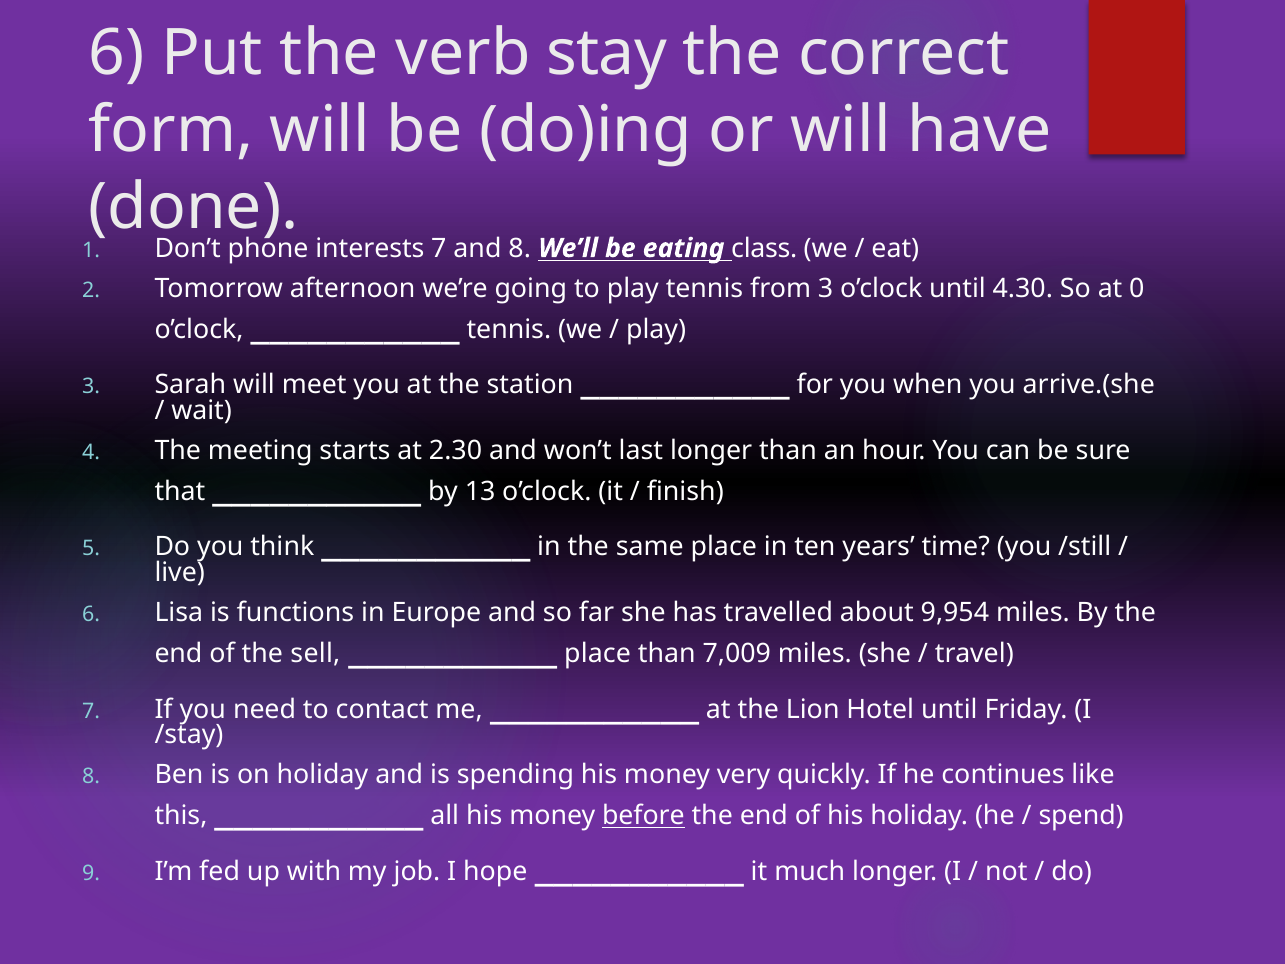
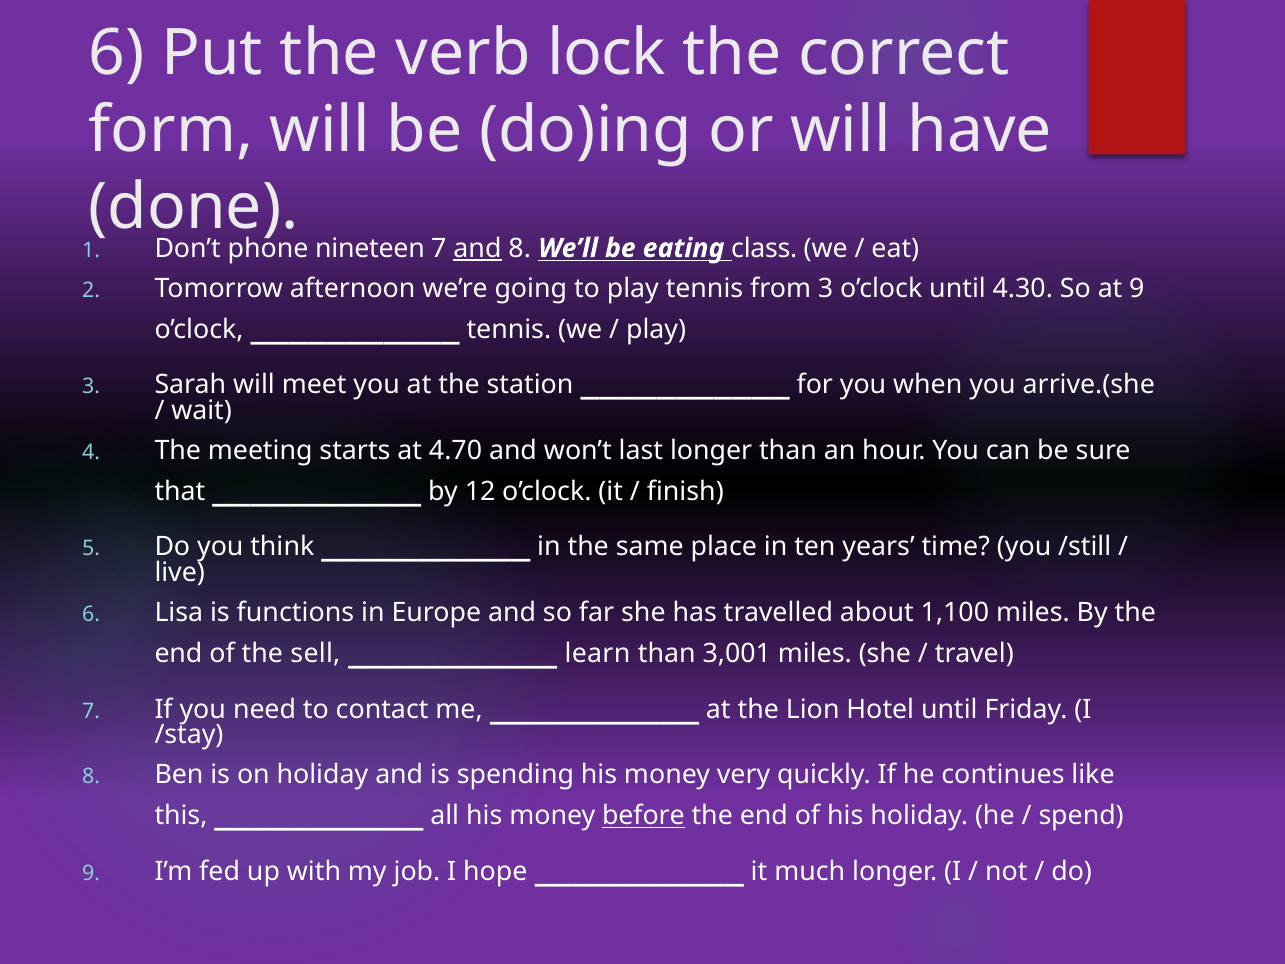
stay: stay -> lock (607, 53)
interests: interests -> nineteen (370, 248)
and underline: none -> present (477, 248)
at 0: 0 -> 9 (1137, 288)
2.30: 2.30 -> 4.70 (456, 450)
13: 13 -> 12 (480, 491)
9,954: 9,954 -> 1,100 (955, 613)
place: place -> learn (597, 654)
7,009: 7,009 -> 3,001 (737, 654)
